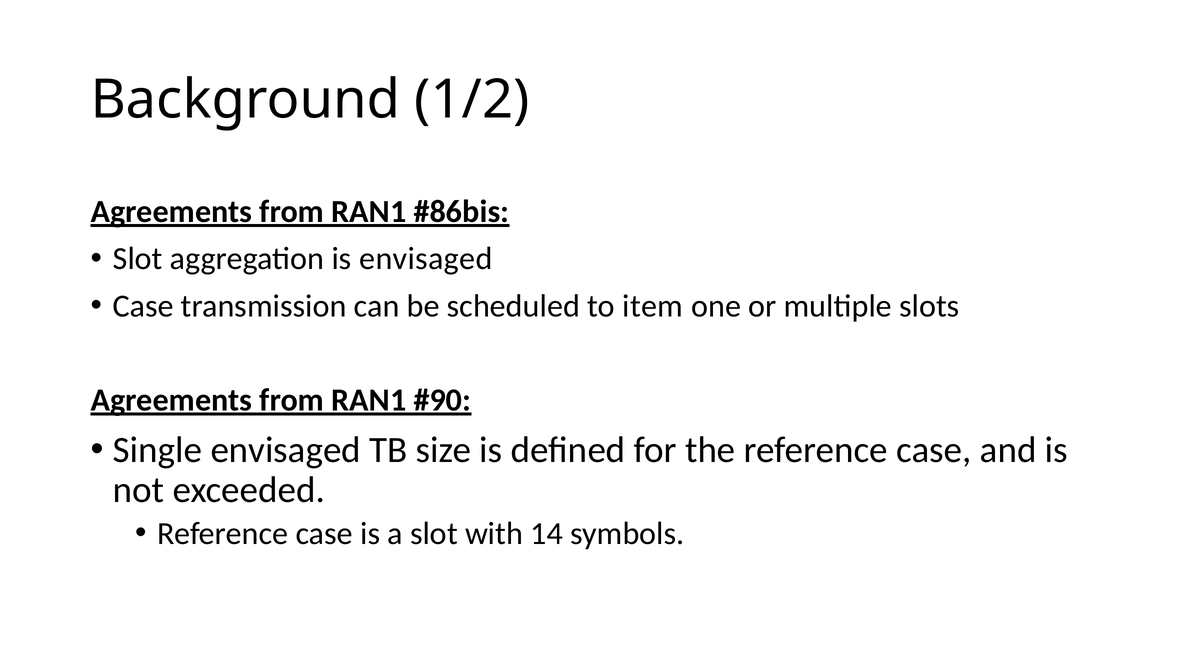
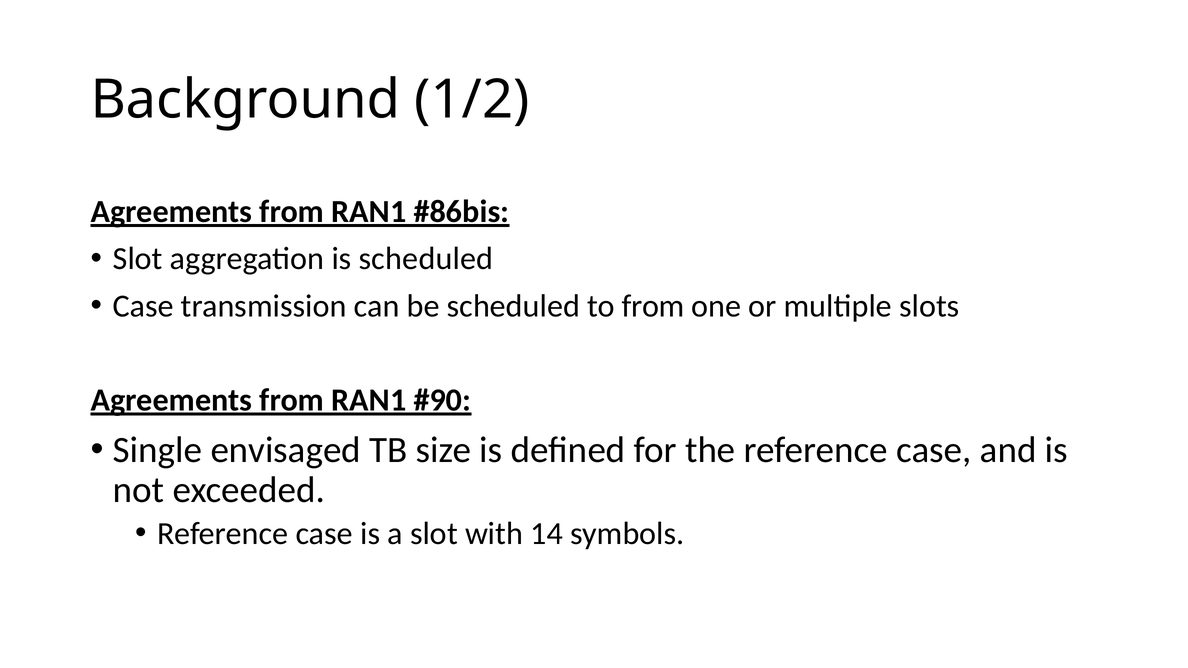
is envisaged: envisaged -> scheduled (426, 259)
to item: item -> from (653, 306)
